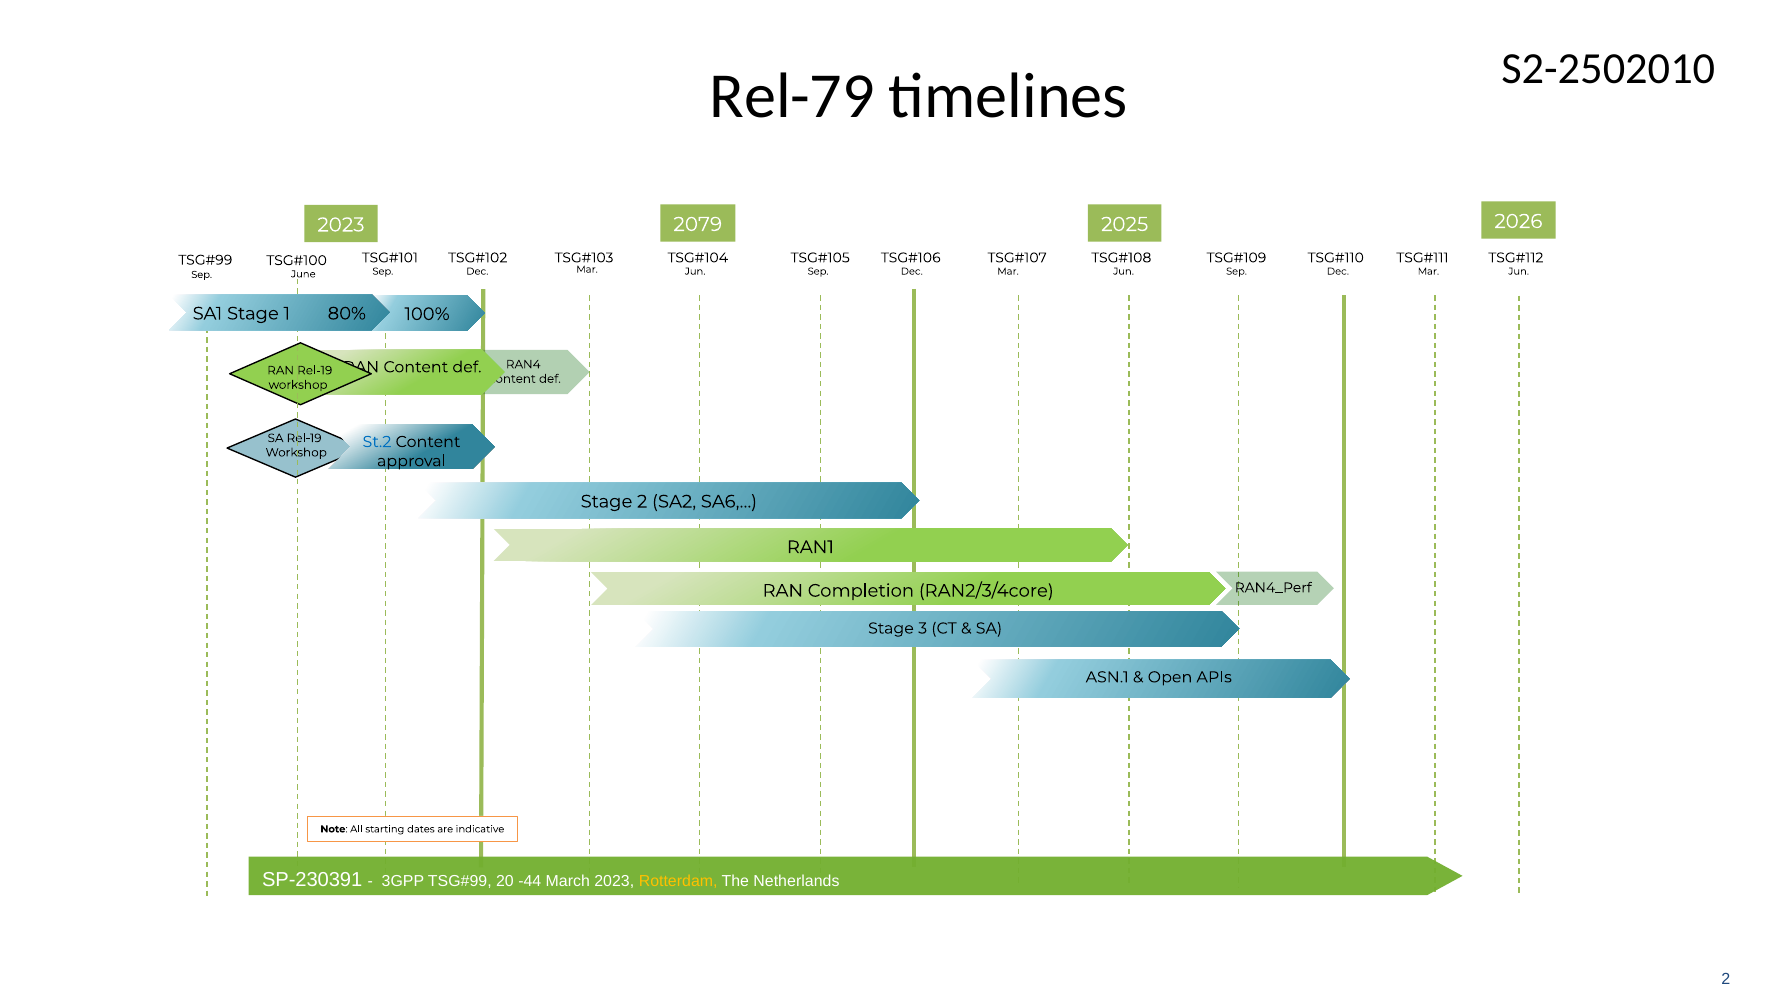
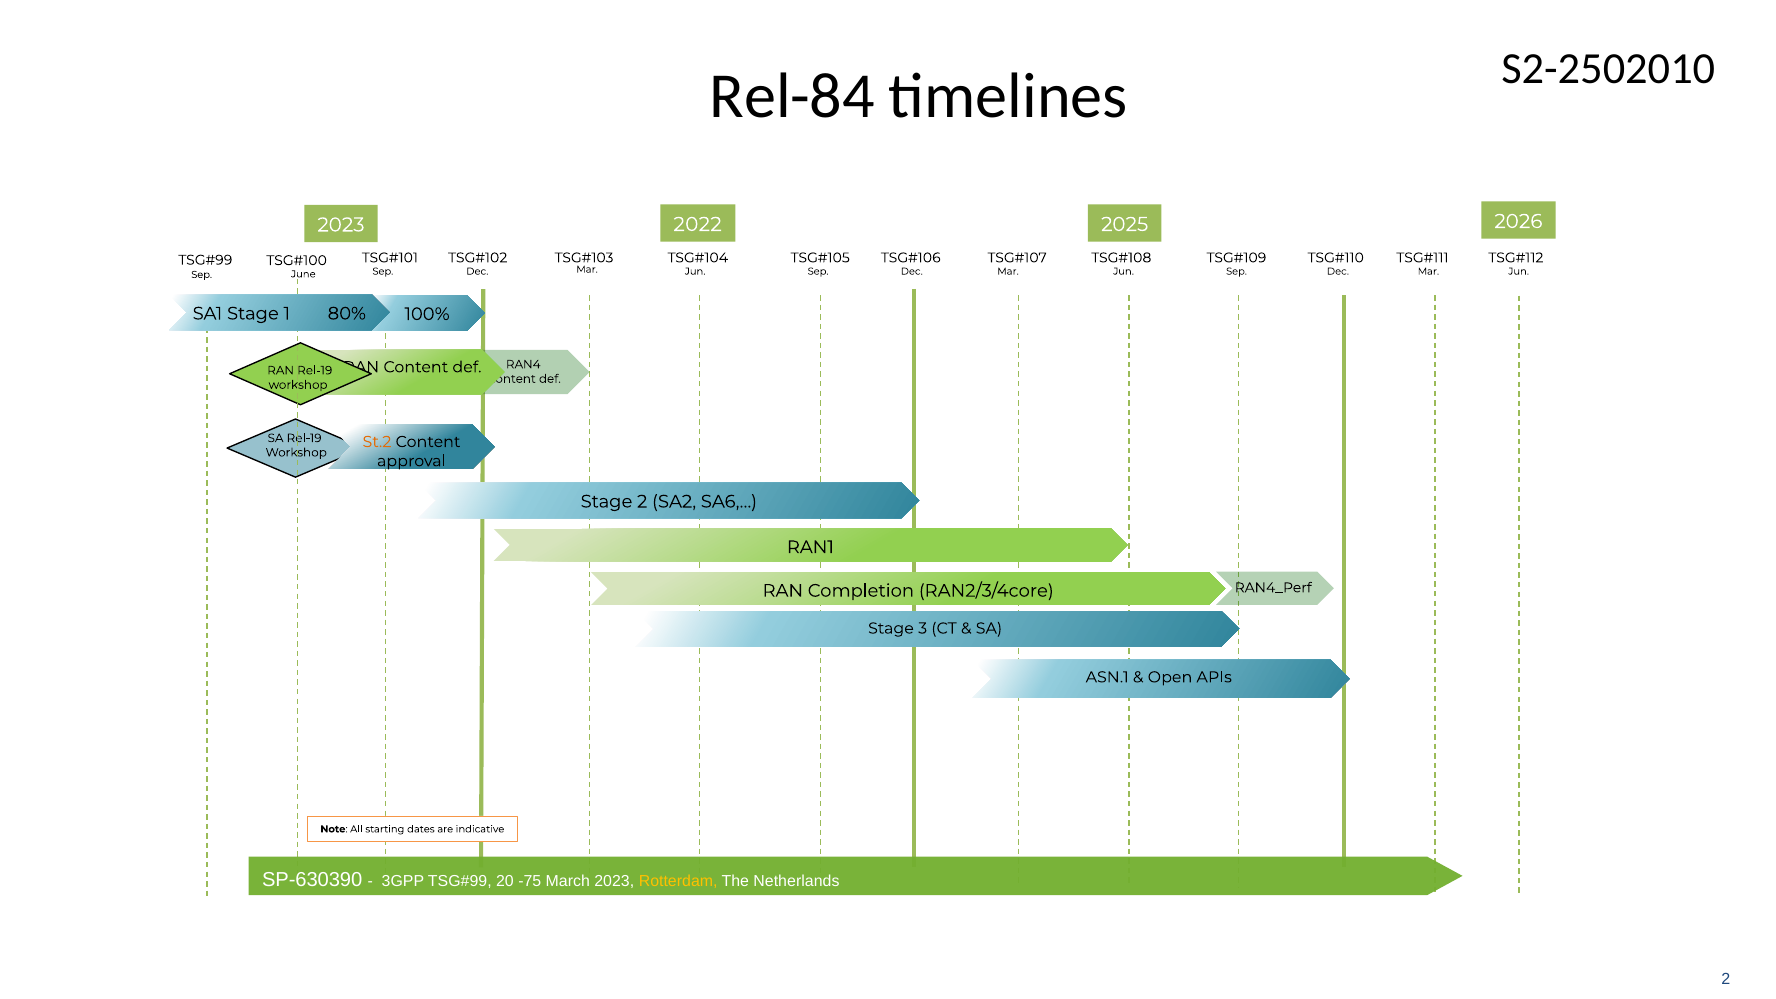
Rel-79: Rel-79 -> Rel-84 (792, 96)
2079: 2079 -> 2022 (698, 224)
St.2 colour: blue -> orange (377, 442)
SP-230391: SP-230391 -> SP-630390 (312, 880)
-44: -44 -> -75 (530, 881)
